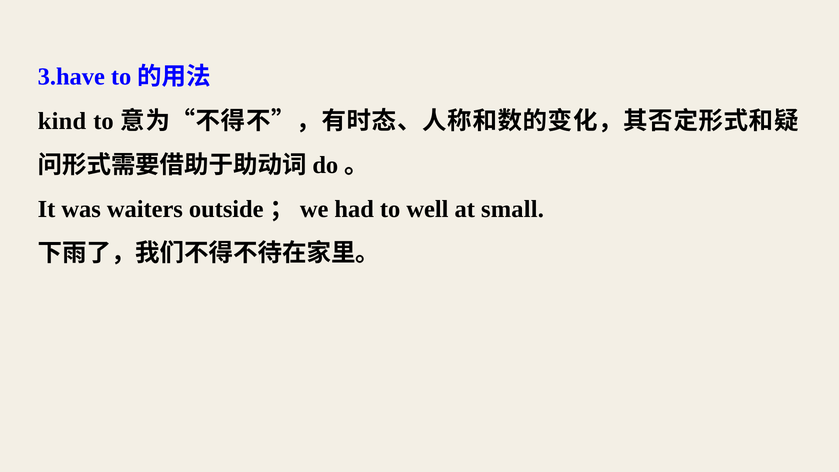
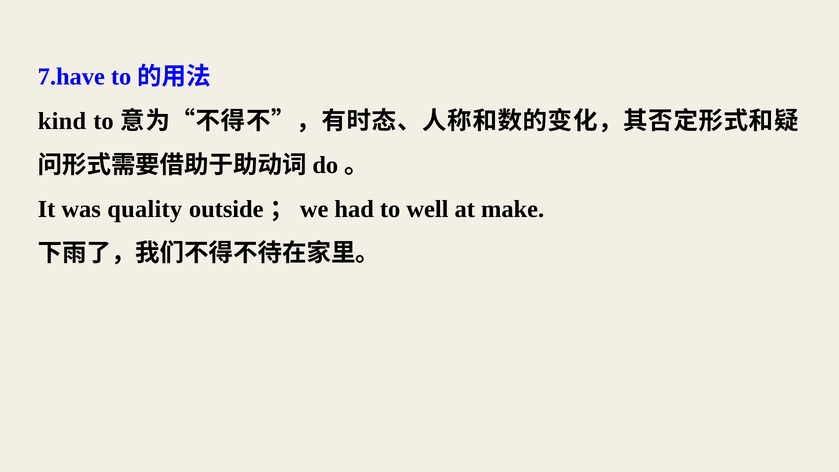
3.have: 3.have -> 7.have (71, 77)
waiters: waiters -> quality (145, 209)
small: small -> make (513, 209)
